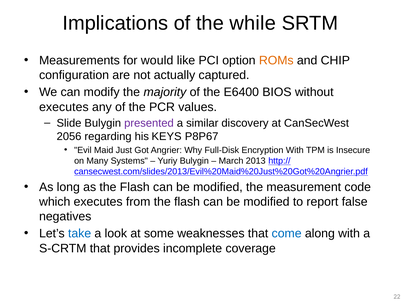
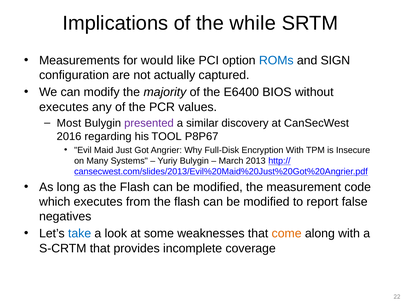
ROMs colour: orange -> blue (276, 60)
CHIP: CHIP -> SIGN (335, 60)
Slide: Slide -> Most (69, 123)
2056: 2056 -> 2016 (69, 136)
KEYS: KEYS -> TOOL (167, 136)
come colour: blue -> orange (287, 233)
